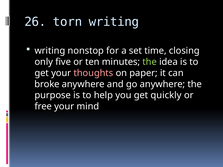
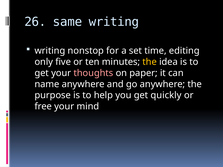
torn: torn -> same (68, 22)
closing: closing -> editing (184, 51)
the colour: light green -> yellow (150, 62)
broke: broke -> name (47, 84)
